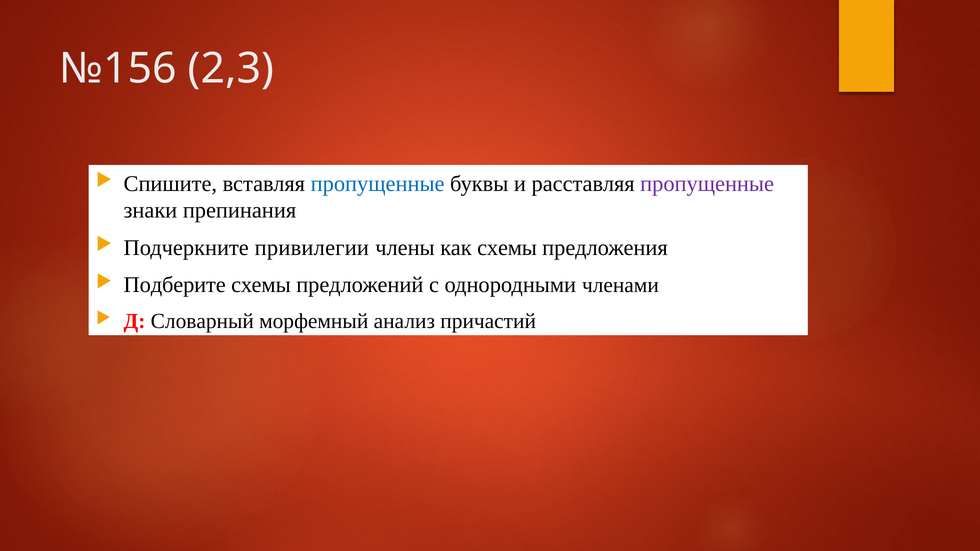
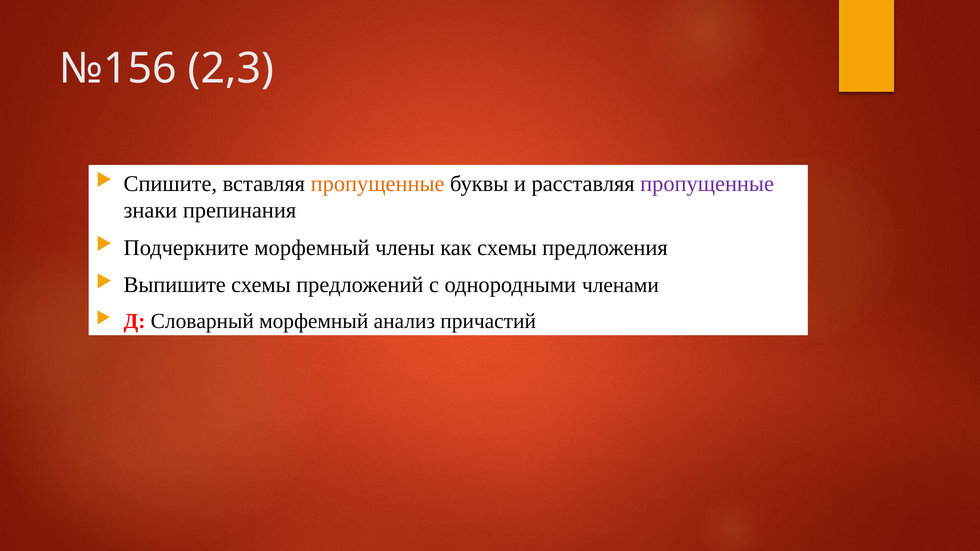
пропущенные colour: blue -> orange (378, 184)
Подчеркните привилегии: привилегии -> морфемный (312, 248)
Подберите: Подберите -> Выпишите (175, 285)
